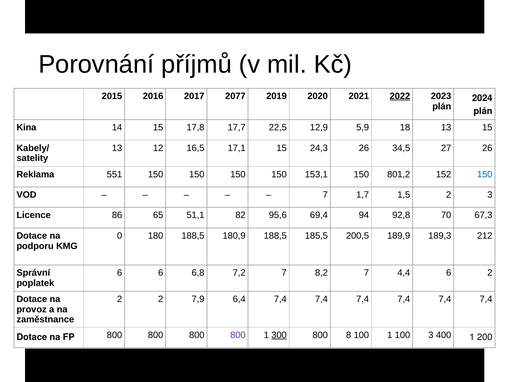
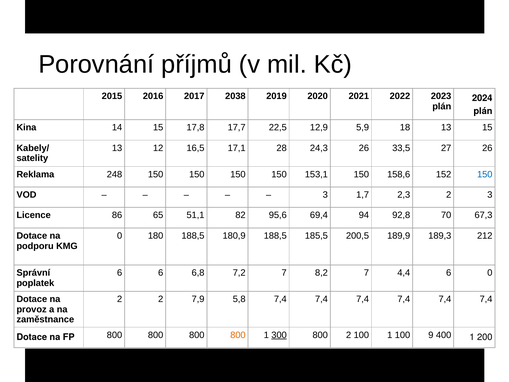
2077: 2077 -> 2038 (235, 96)
2022 underline: present -> none (400, 96)
17,1 15: 15 -> 28 (282, 148)
34,5: 34,5 -> 33,5 (401, 148)
551: 551 -> 248 (114, 174)
801,2: 801,2 -> 158,6 (399, 174)
7: 7 -> 3 (325, 195)
1,5: 1,5 -> 2,3 (404, 195)
6 2: 2 -> 0 (490, 273)
6,4: 6,4 -> 5,8 (239, 299)
800 colour: purple -> orange (238, 335)
800 8: 8 -> 2 (349, 335)
100 3: 3 -> 9 (431, 335)
